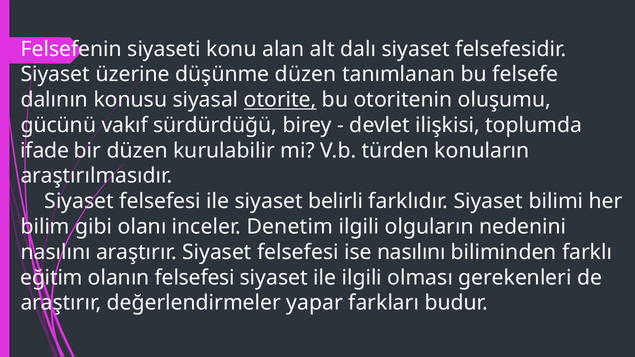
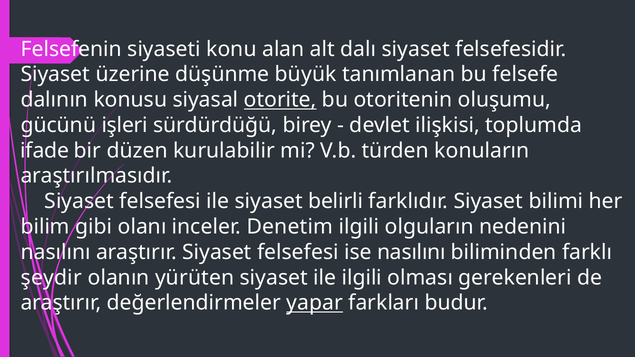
düşünme düzen: düzen -> büyük (306, 74)
vakıf: vakıf -> işleri (125, 125)
eğitim: eğitim -> şeydir (51, 278)
olanın felsefesi: felsefesi -> yürüten (195, 278)
yapar underline: none -> present (315, 303)
